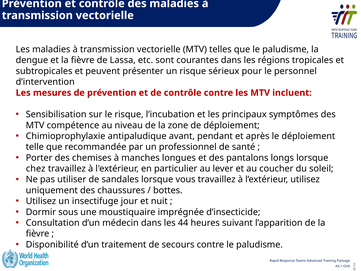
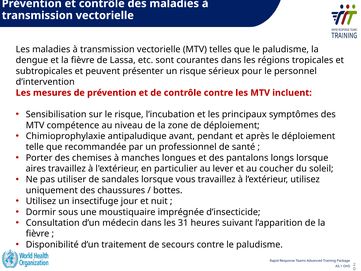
chez: chez -> aires (36, 169)
44: 44 -> 31 (183, 223)
